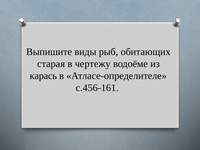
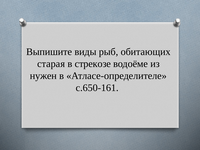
чертежу: чертежу -> стрекозе (93, 64)
карась: карась -> нужен (43, 76)
с.456-161: с.456-161 -> с.650-161 (97, 88)
